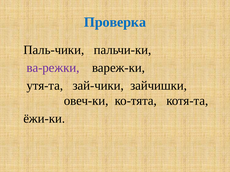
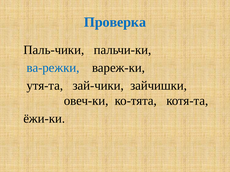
ва-режки colour: purple -> blue (53, 68)
